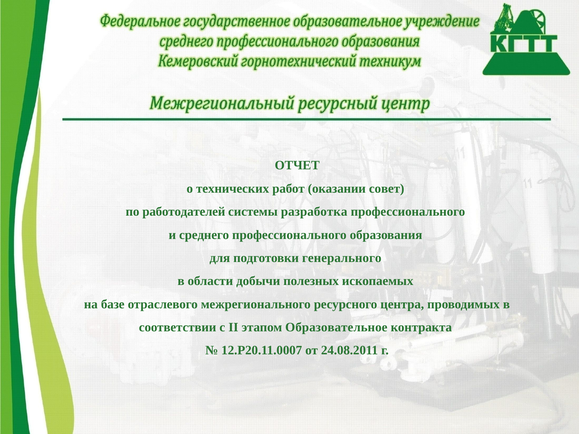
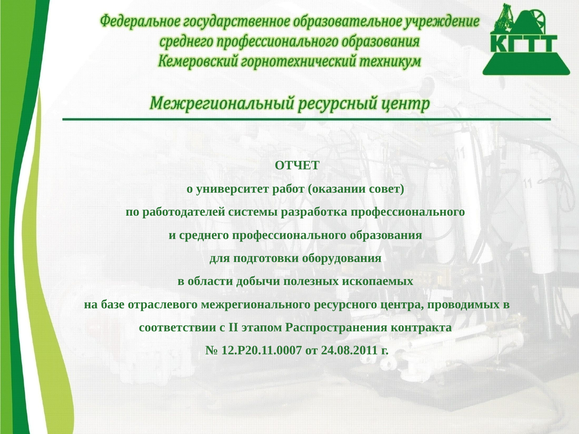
технических: технических -> университет (233, 189)
генерального: генерального -> оборудования (342, 258)
Образовательное: Образовательное -> Распространения (336, 327)
